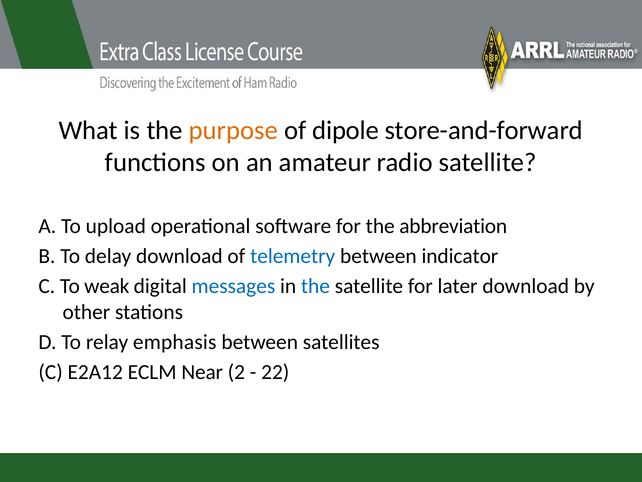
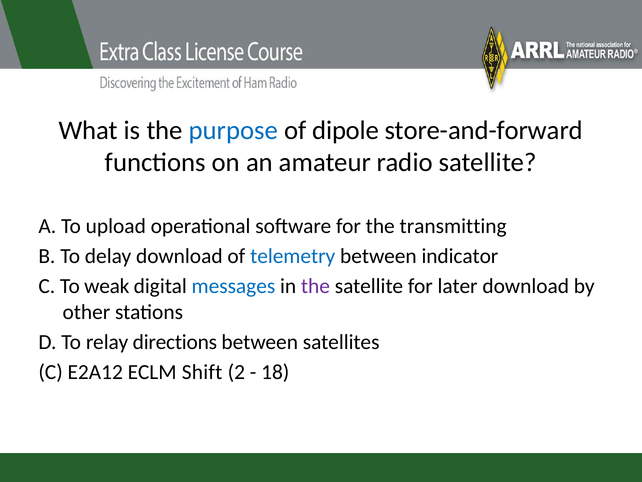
purpose colour: orange -> blue (233, 130)
abbreviation: abbreviation -> transmitting (453, 226)
the colour: blue -> purple (315, 286)
emphasis: emphasis -> directions (175, 342)
Near: Near -> Shift (202, 372)
22: 22 -> 18 (275, 372)
